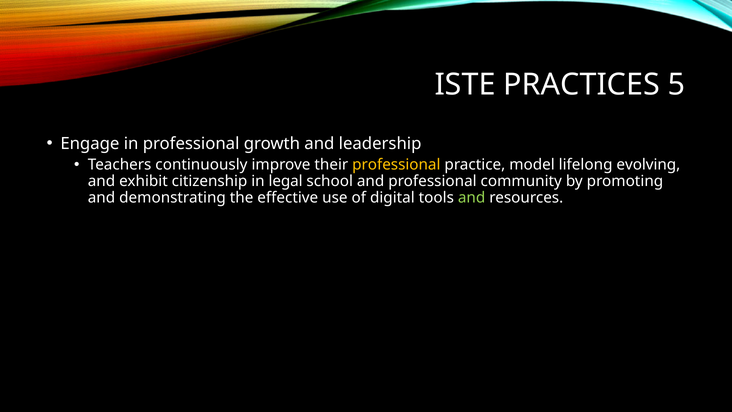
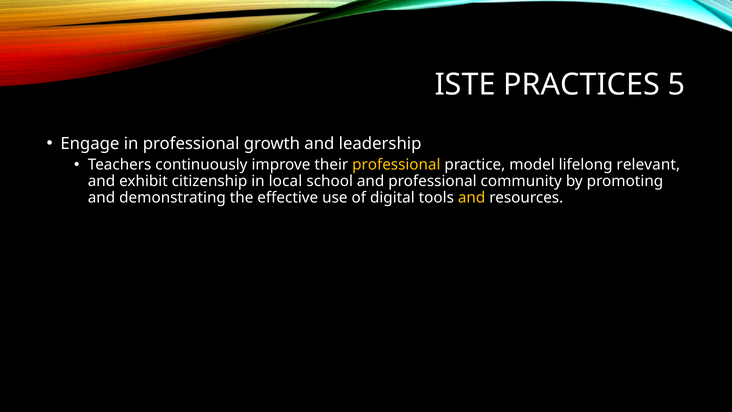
evolving: evolving -> relevant (648, 165)
legal: legal -> local (285, 181)
and colour: light green -> yellow (472, 198)
